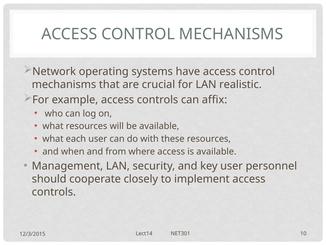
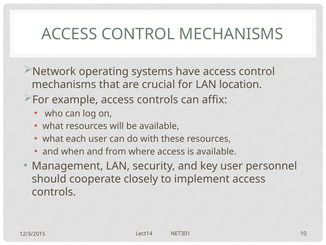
realistic: realistic -> location (241, 84)
